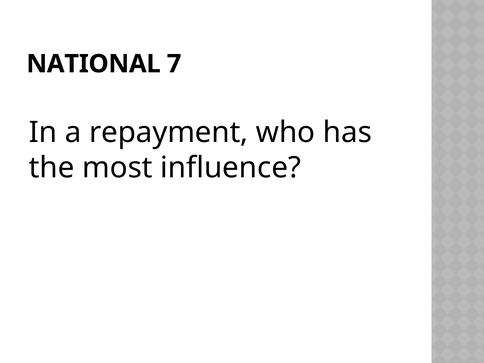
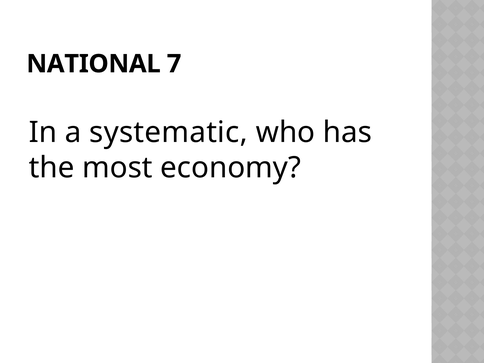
repayment: repayment -> systematic (168, 132)
influence: influence -> economy (231, 168)
